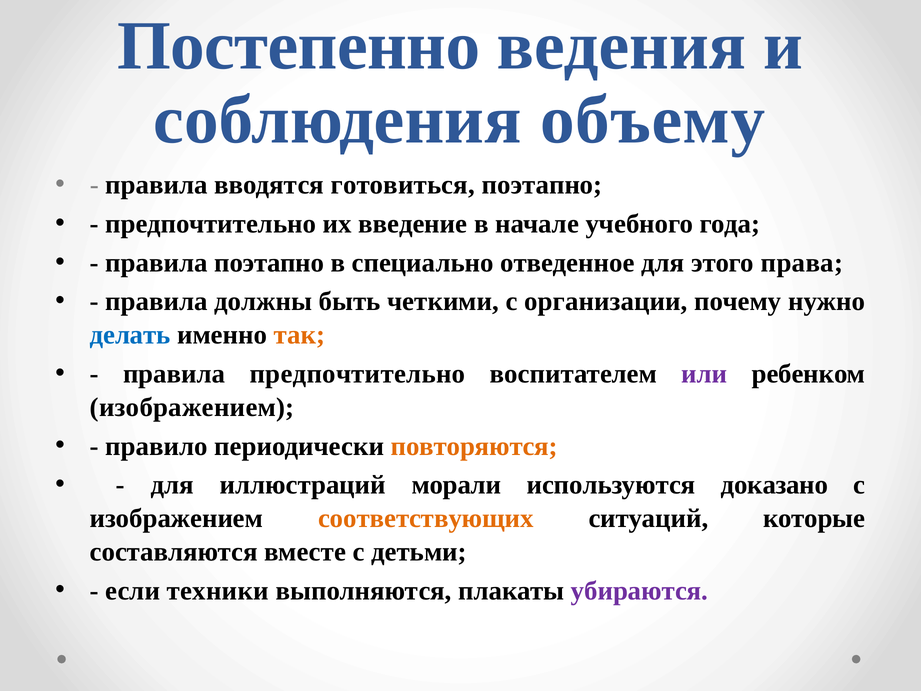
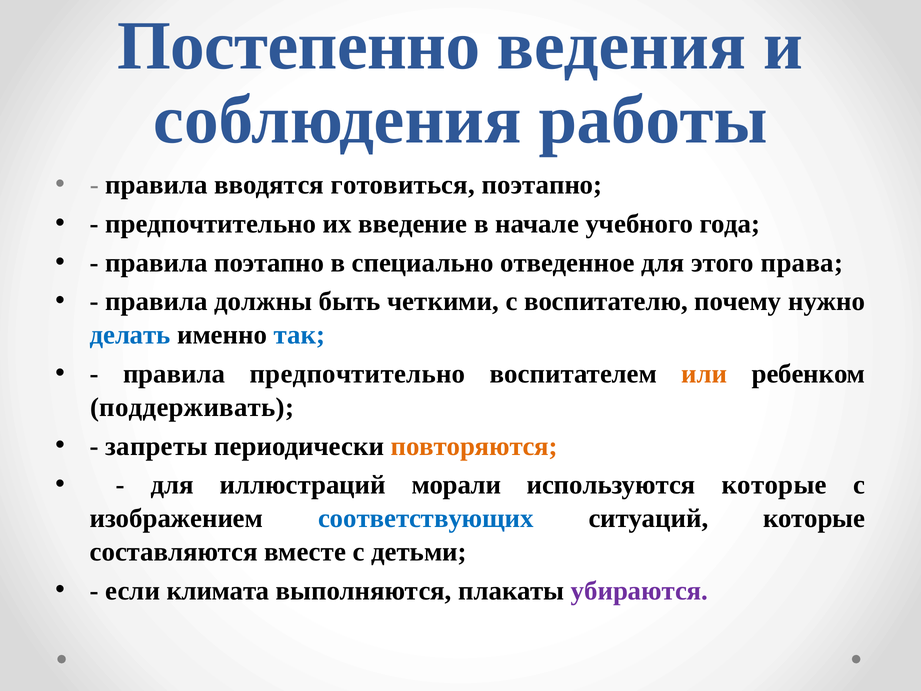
объему: объему -> работы (653, 120)
организации: организации -> воспитателю (606, 302)
так colour: orange -> blue (299, 335)
или colour: purple -> orange (704, 374)
изображением: изображением -> поддерживать (192, 407)
правило: правило -> запреты (156, 446)
используются доказано: доказано -> которые (774, 485)
соответствующих colour: orange -> blue (426, 518)
техники: техники -> климата (218, 590)
